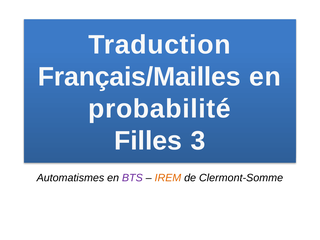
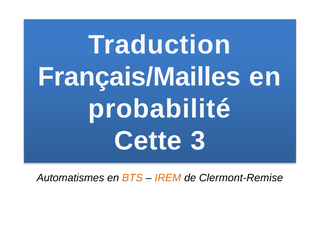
Filles: Filles -> Cette (148, 141)
BTS colour: purple -> orange (132, 178)
Clermont-Somme: Clermont-Somme -> Clermont-Remise (241, 178)
